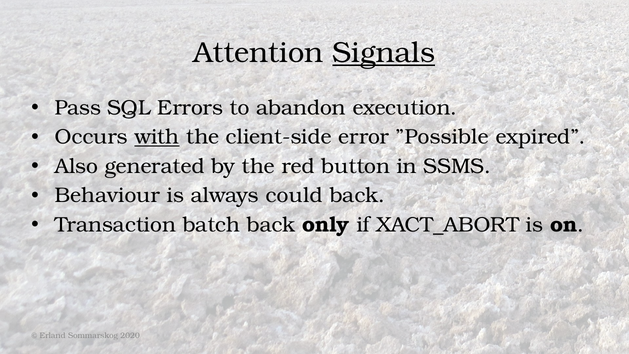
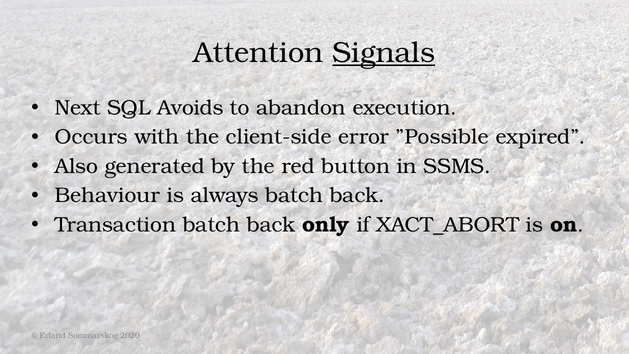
Pass: Pass -> Next (78, 108)
Errors: Errors -> Avoids (190, 108)
with underline: present -> none (157, 137)
always could: could -> batch (294, 195)
